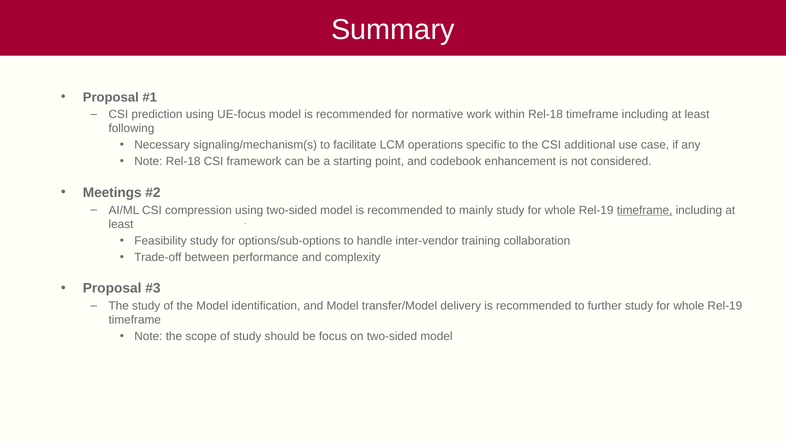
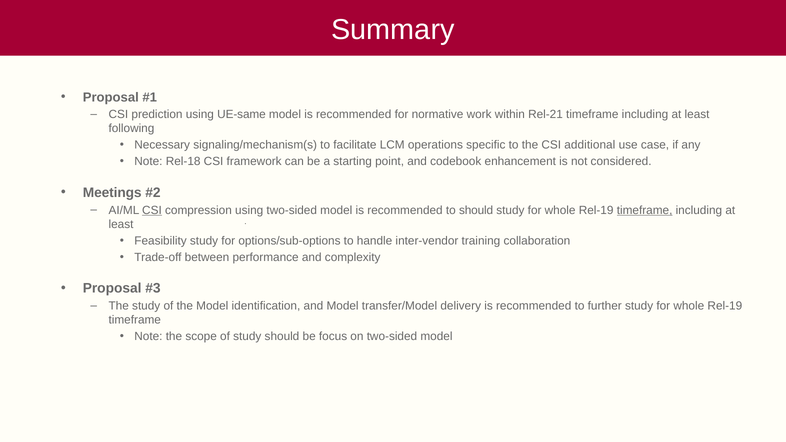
UE-focus: UE-focus -> UE-same (242, 114)
within Rel-18: Rel-18 -> Rel-21 (545, 114)
CSI underline: none -> present (152, 210)
to mainly: mainly -> should (476, 210)
